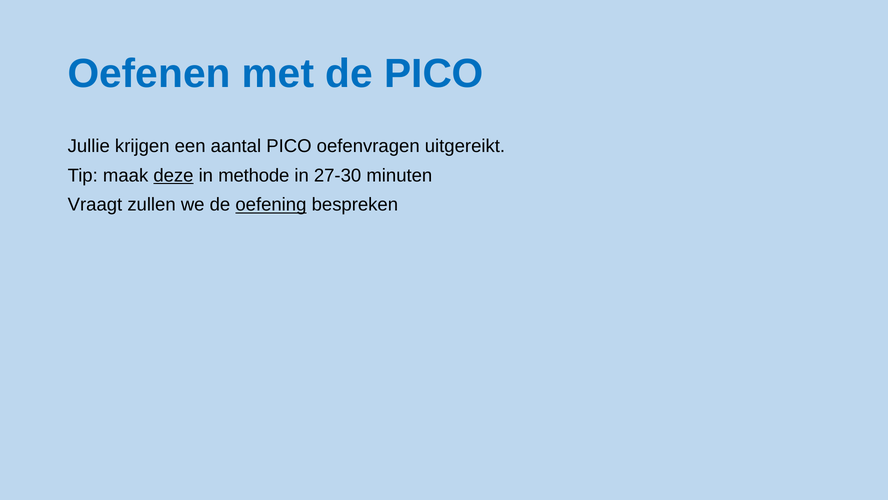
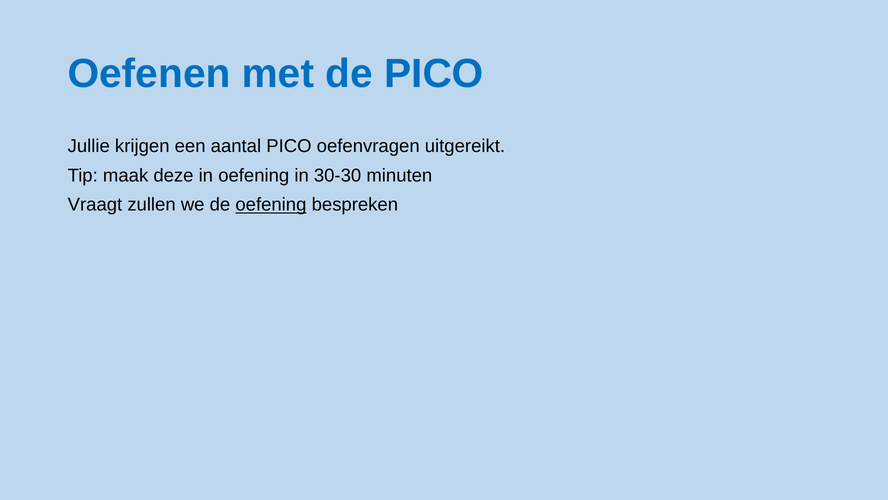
deze underline: present -> none (173, 175)
in methode: methode -> oefening (254, 175)
27-30: 27-30 -> 30-30 (338, 175)
